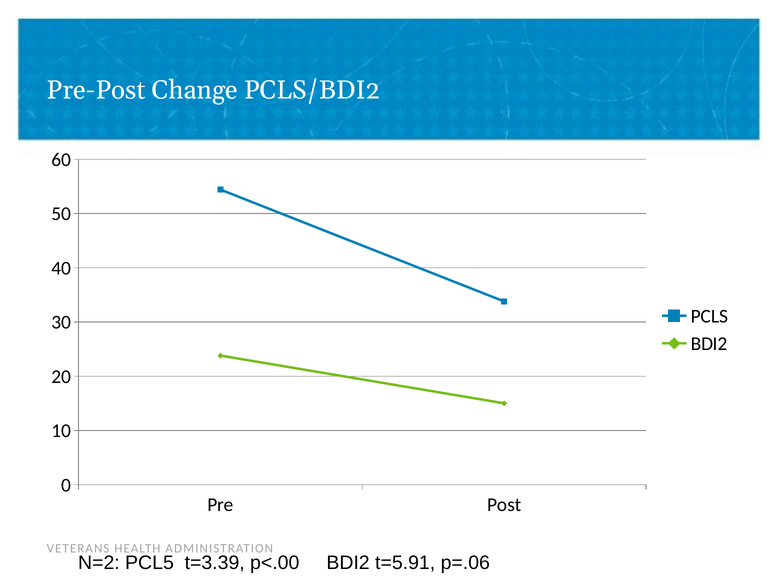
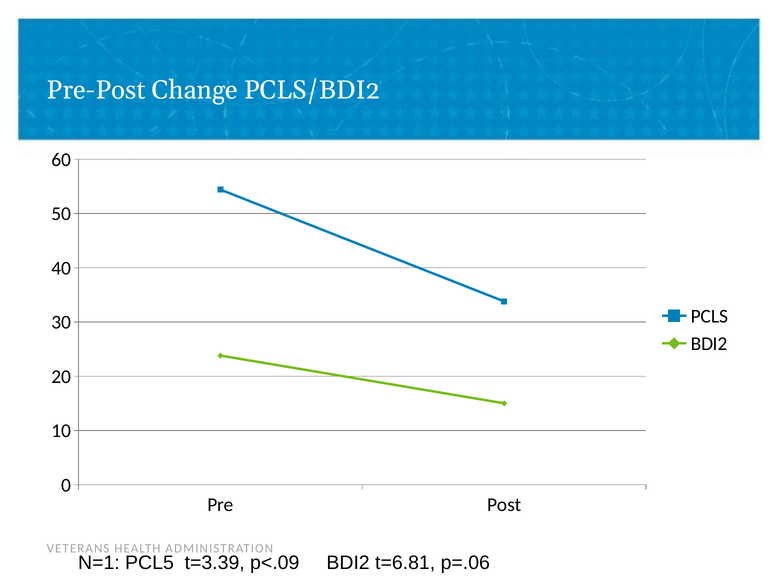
N=2: N=2 -> N=1 (99, 563)
p<.00: p<.00 -> p<.09 (275, 563)
t=5.91: t=5.91 -> t=6.81 (405, 563)
